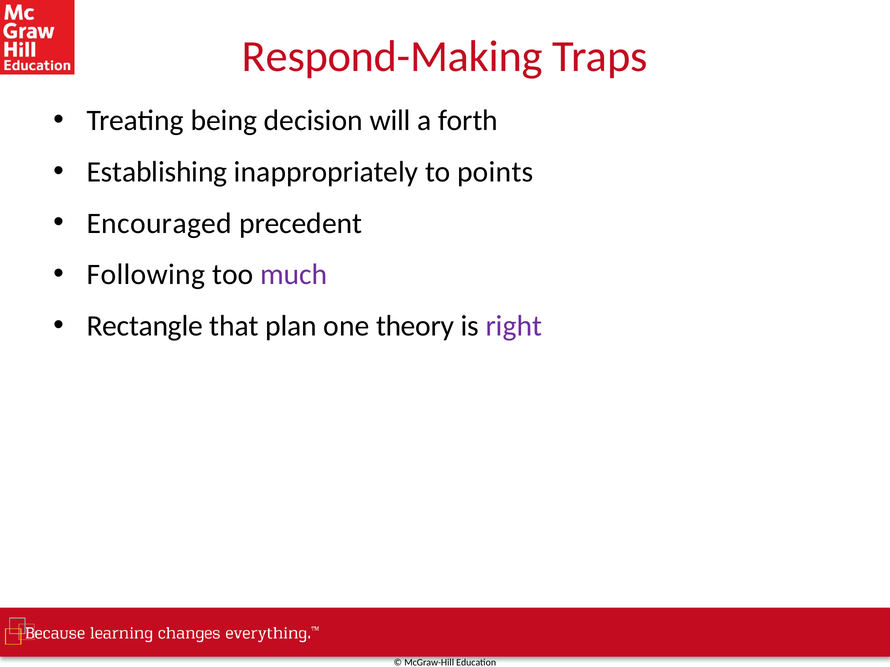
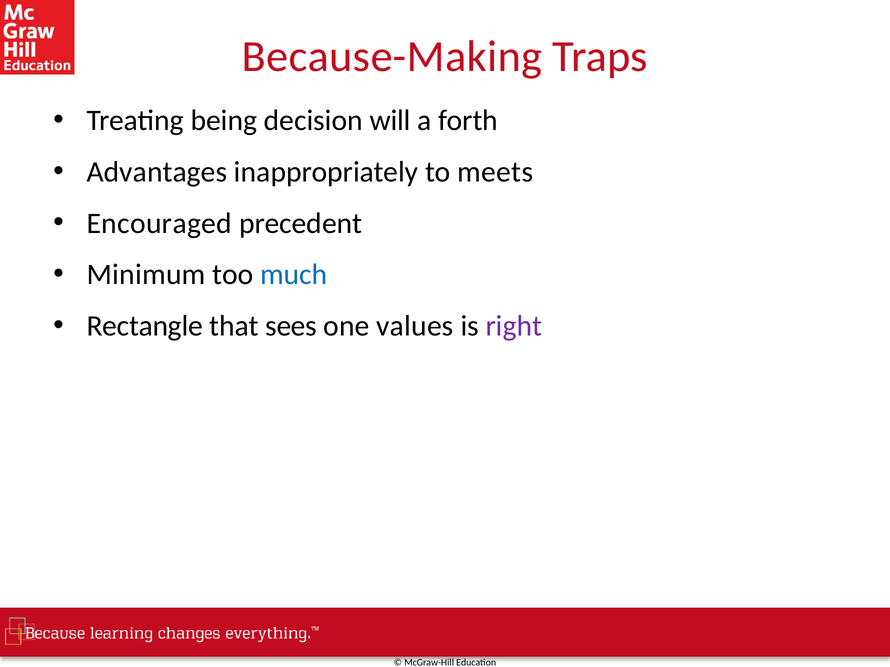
Respond-Making: Respond-Making -> Because-Making (392, 56)
Establishing: Establishing -> Advantages (157, 172)
points: points -> meets (495, 172)
Following: Following -> Minimum (146, 275)
much colour: purple -> blue (294, 275)
plan: plan -> sees (291, 326)
theory: theory -> values (415, 326)
